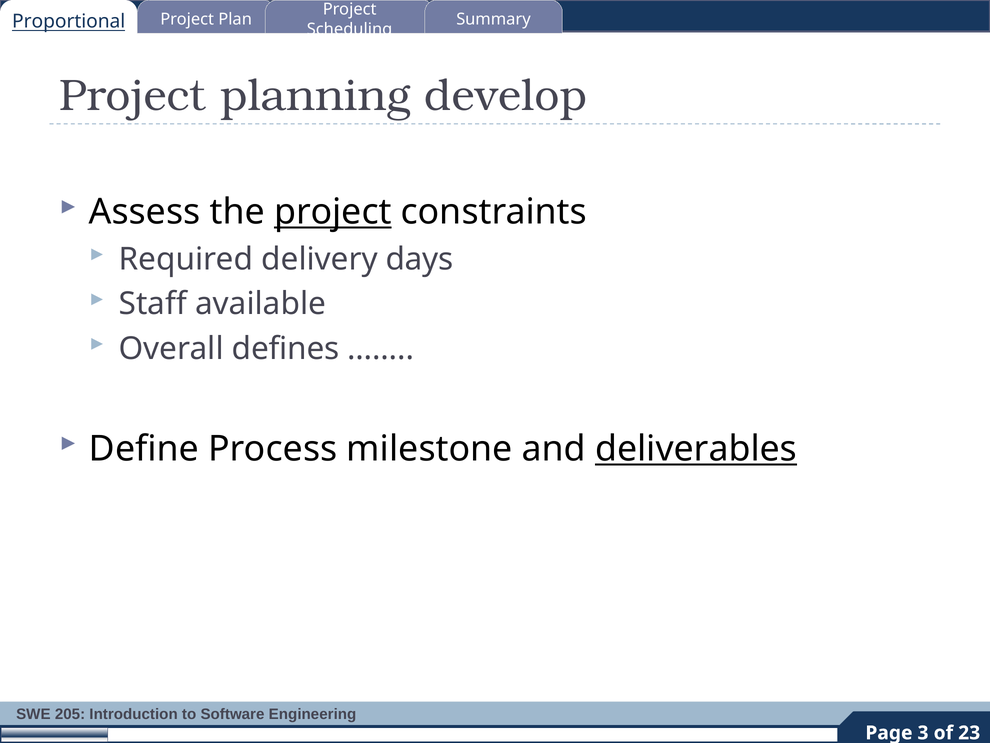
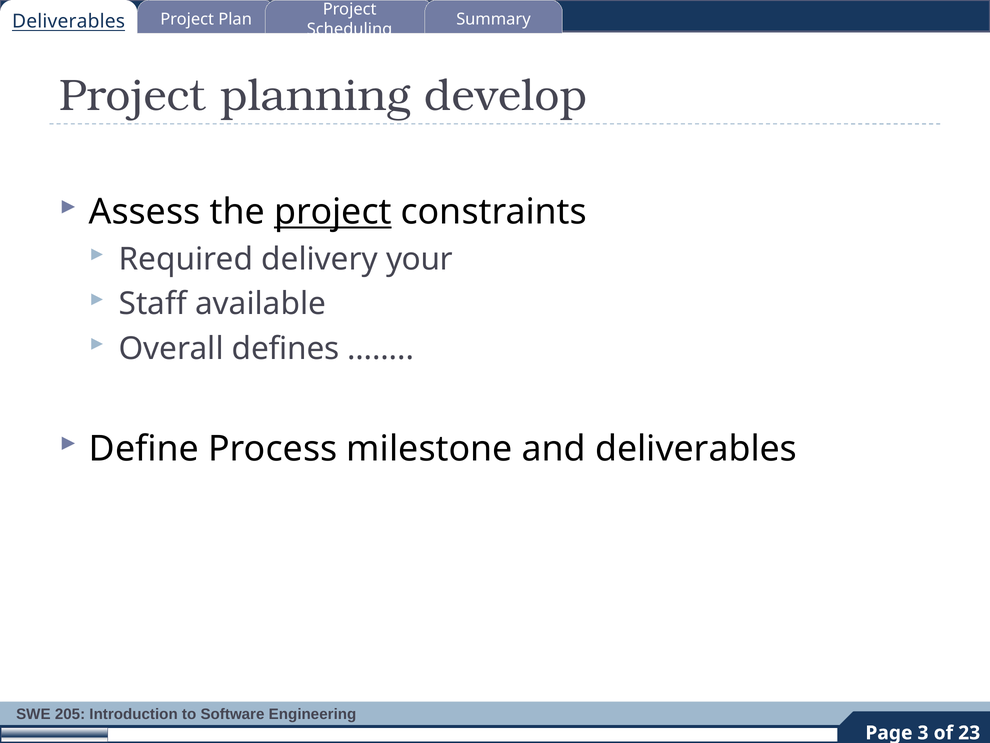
Proportional: Proportional -> Deliverables (69, 22)
days: days -> your (420, 259)
deliverables underline: present -> none (696, 449)
